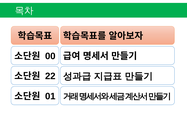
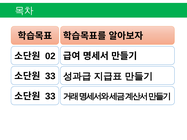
00: 00 -> 02 (50, 56)
22: 22 -> 33 (50, 76)
01: 01 -> 33 (50, 96)
